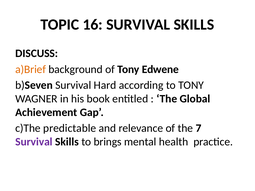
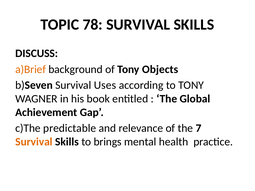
16: 16 -> 78 (93, 25)
Edwene: Edwene -> Objects (160, 69)
Hard: Hard -> Uses (105, 85)
Survival colour: purple -> orange (34, 142)
